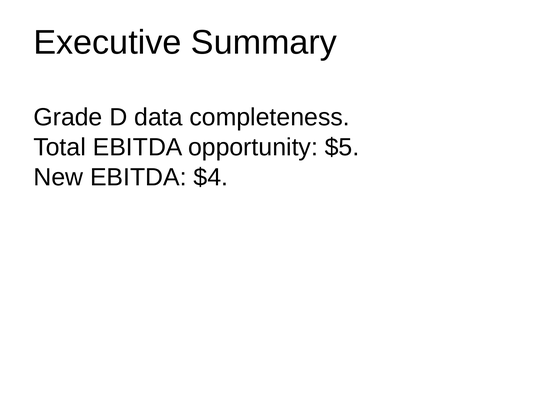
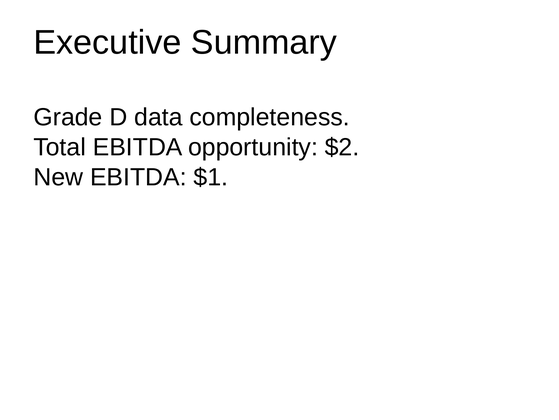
$5: $5 -> $2 (342, 147)
$4: $4 -> $1 (211, 177)
